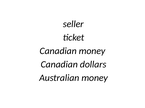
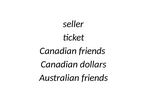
Canadian money: money -> friends (92, 51)
Australian money: money -> friends (95, 78)
